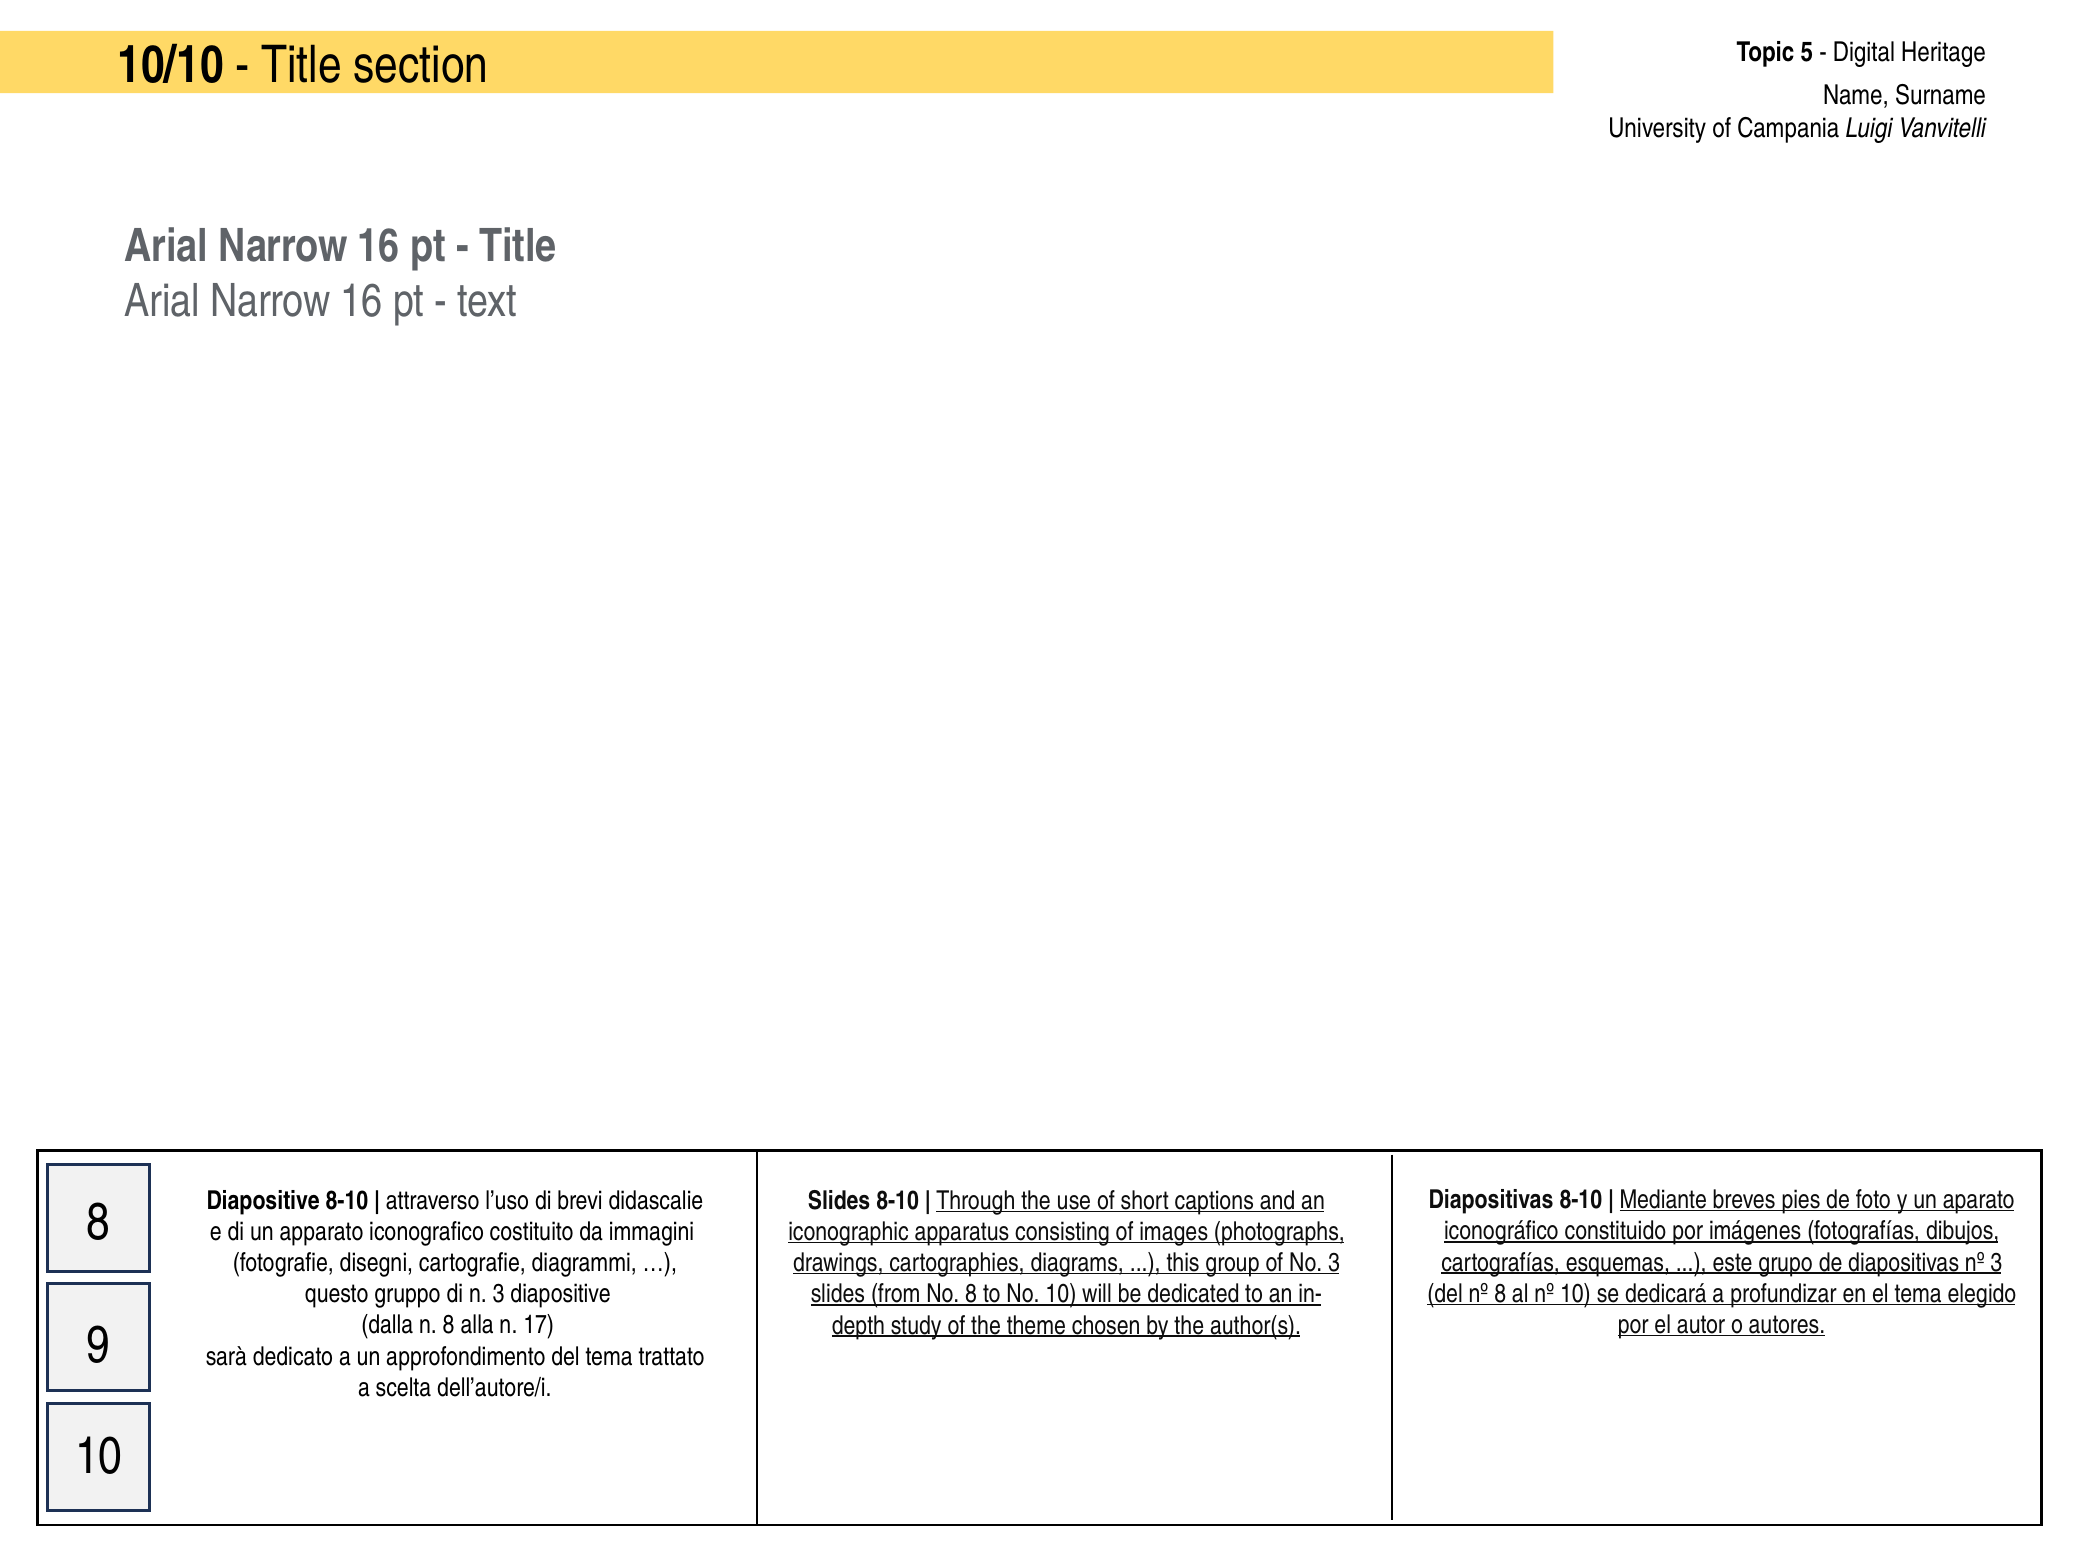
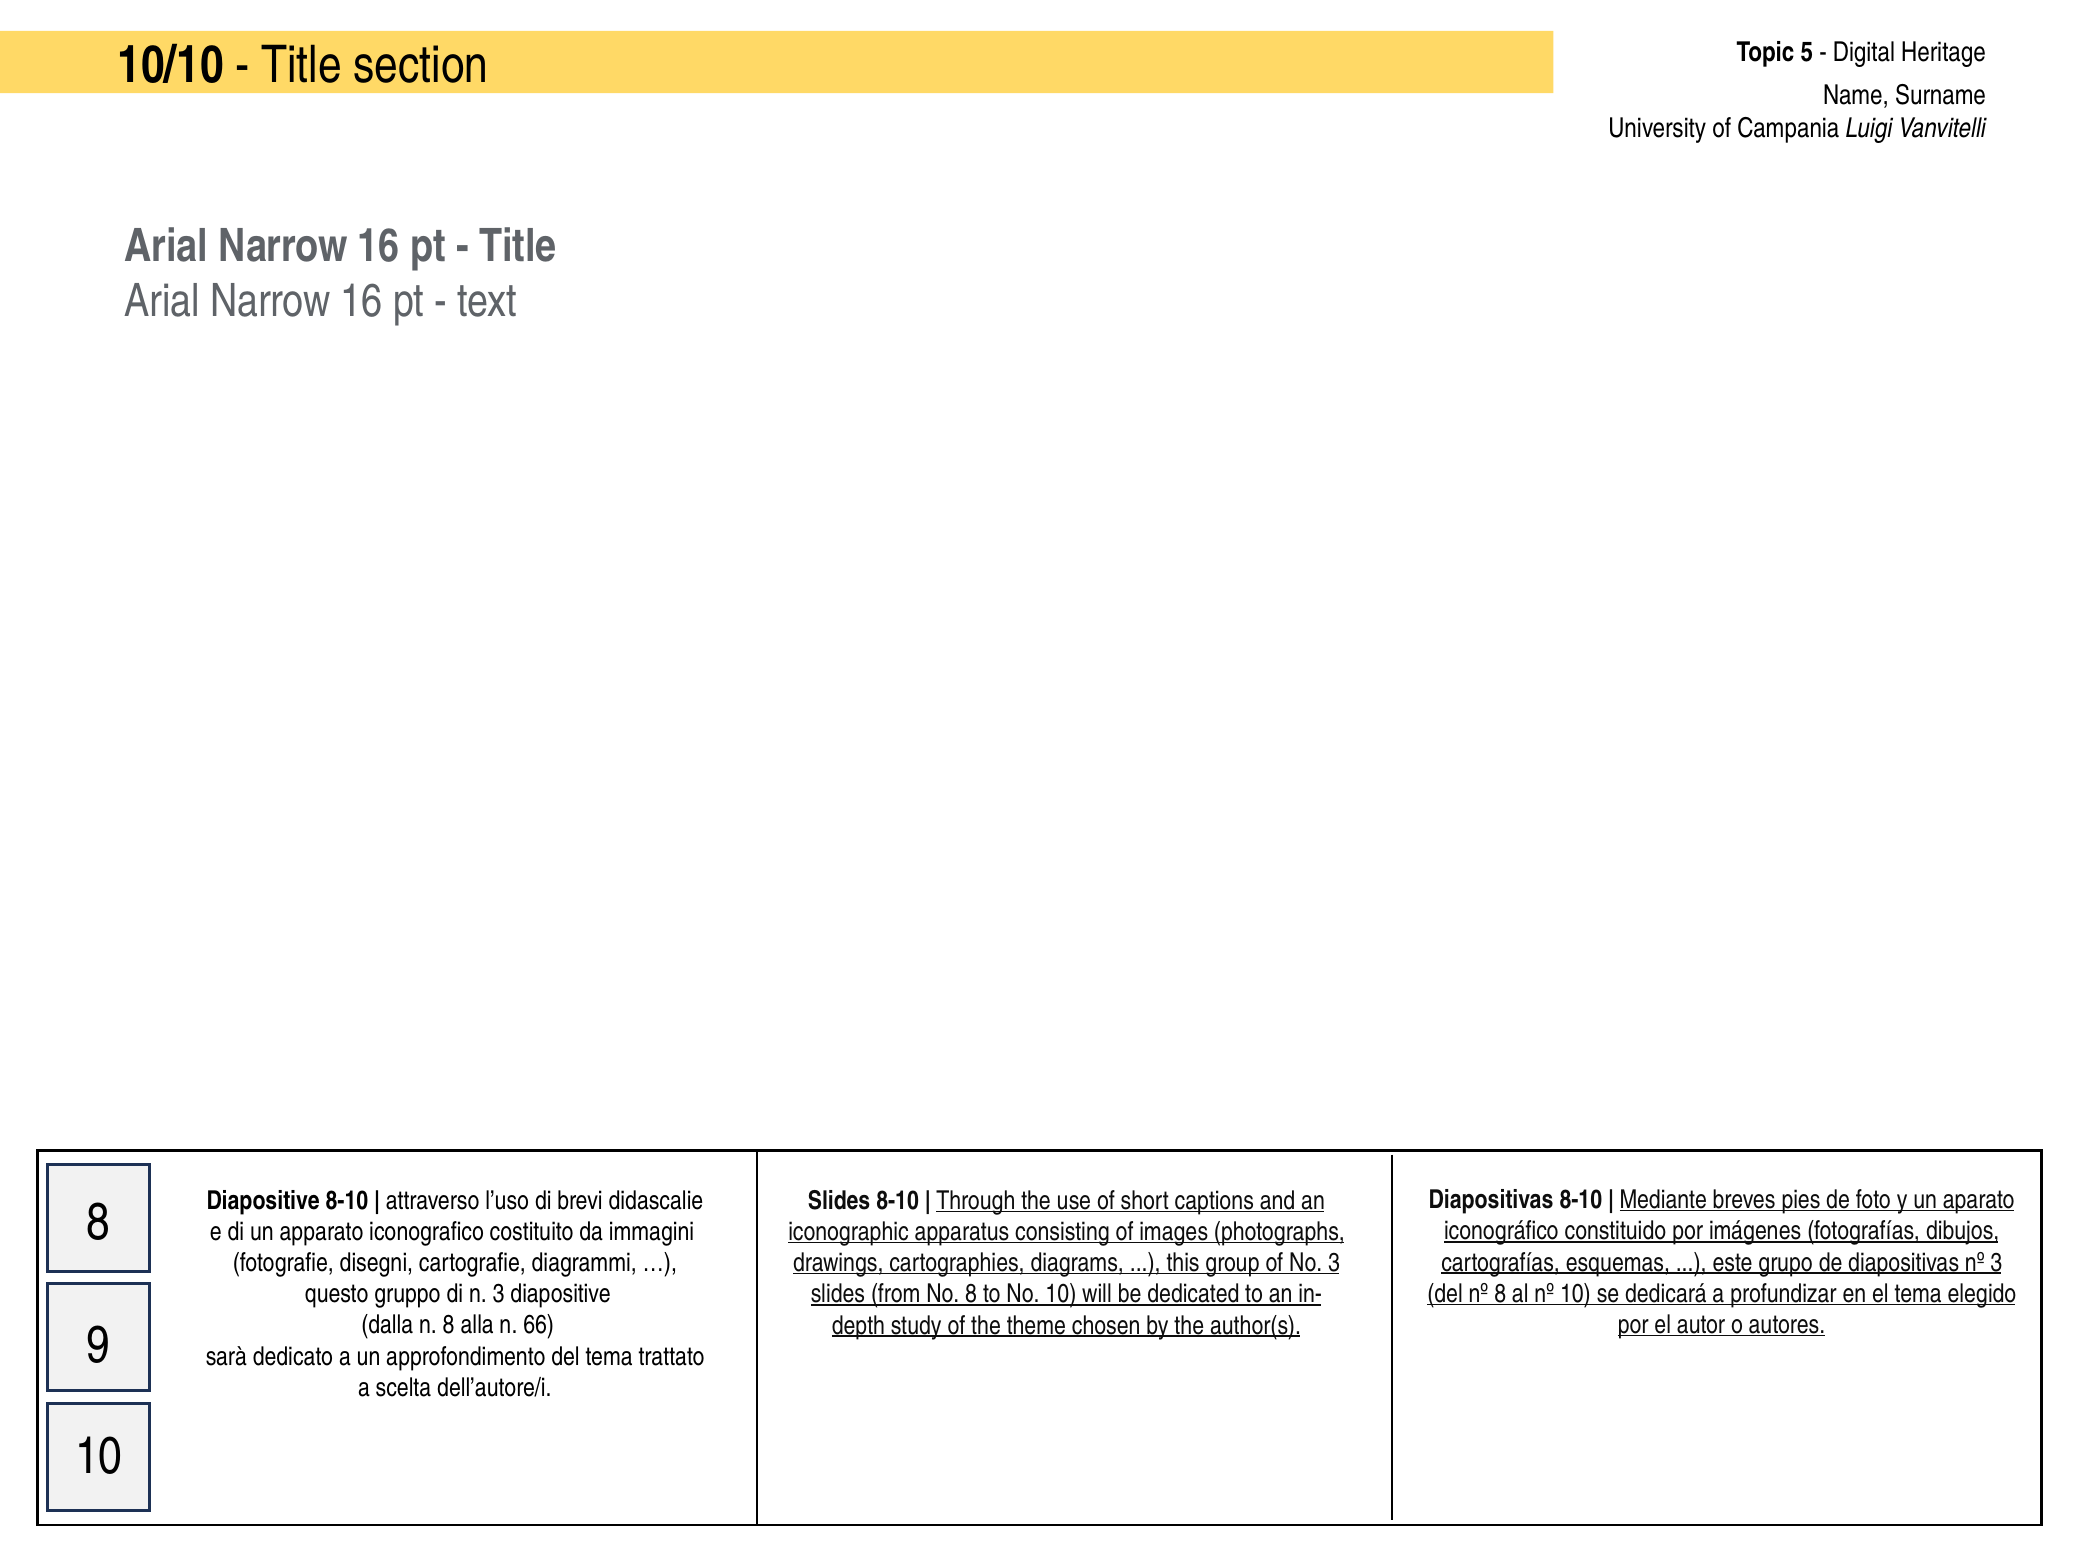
17: 17 -> 66 (539, 1325)
